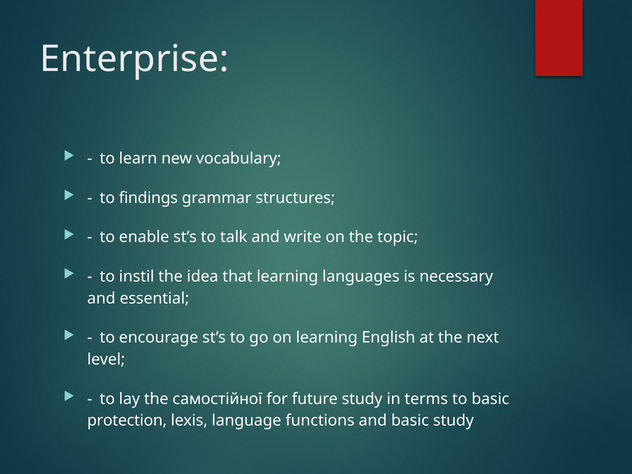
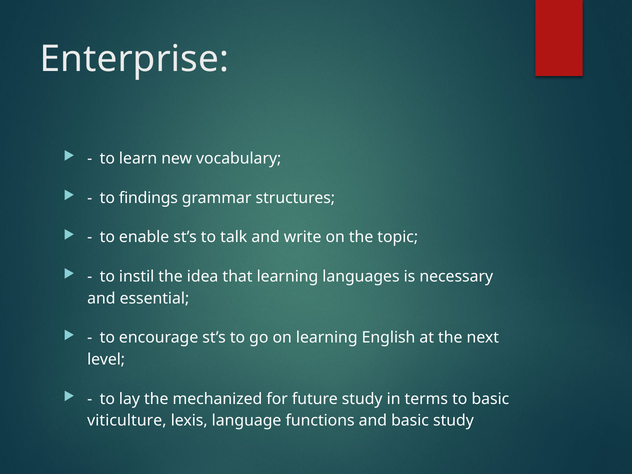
самостійної: самостійної -> mechanized (217, 399)
protection: protection -> viticulture (127, 421)
